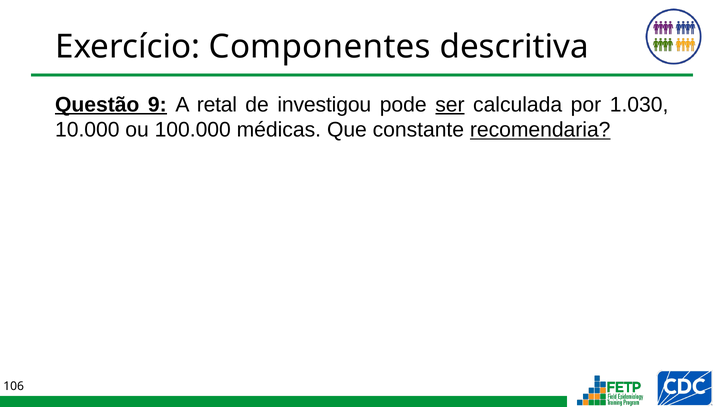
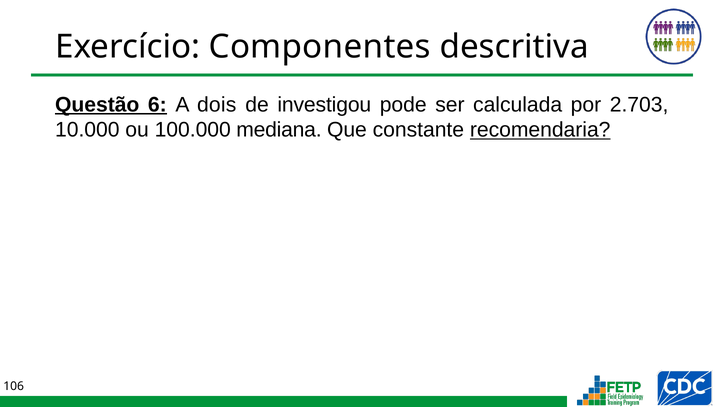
9: 9 -> 6 (157, 105)
retal: retal -> dois (217, 105)
ser underline: present -> none (450, 105)
1.030: 1.030 -> 2.703 (639, 105)
médicas: médicas -> mediana (279, 130)
